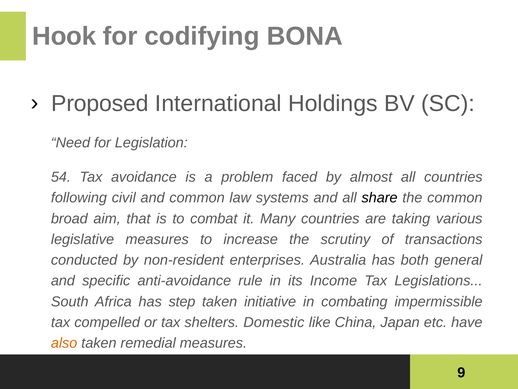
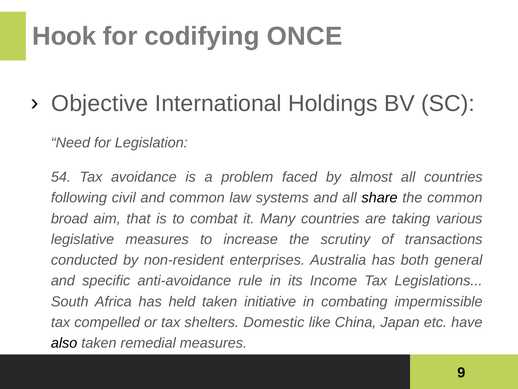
BONA: BONA -> ONCE (305, 36)
Proposed: Proposed -> Objective (100, 104)
step: step -> held (182, 301)
also colour: orange -> black (64, 343)
